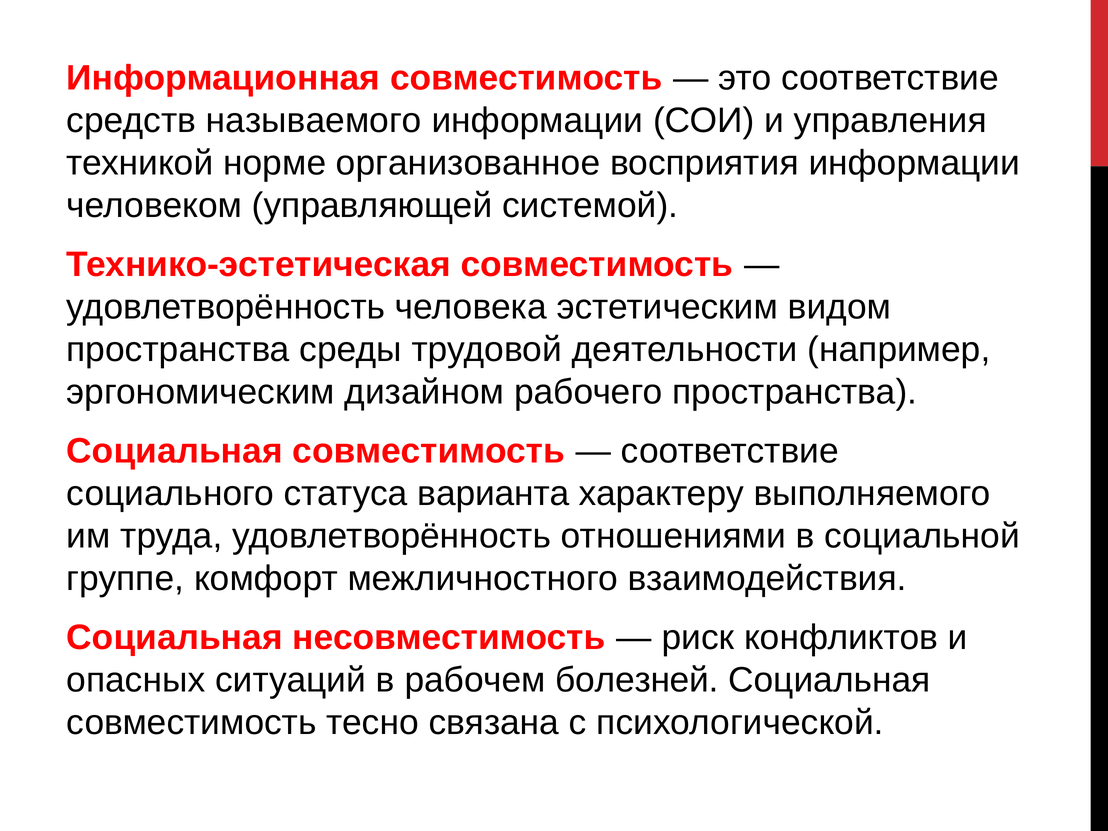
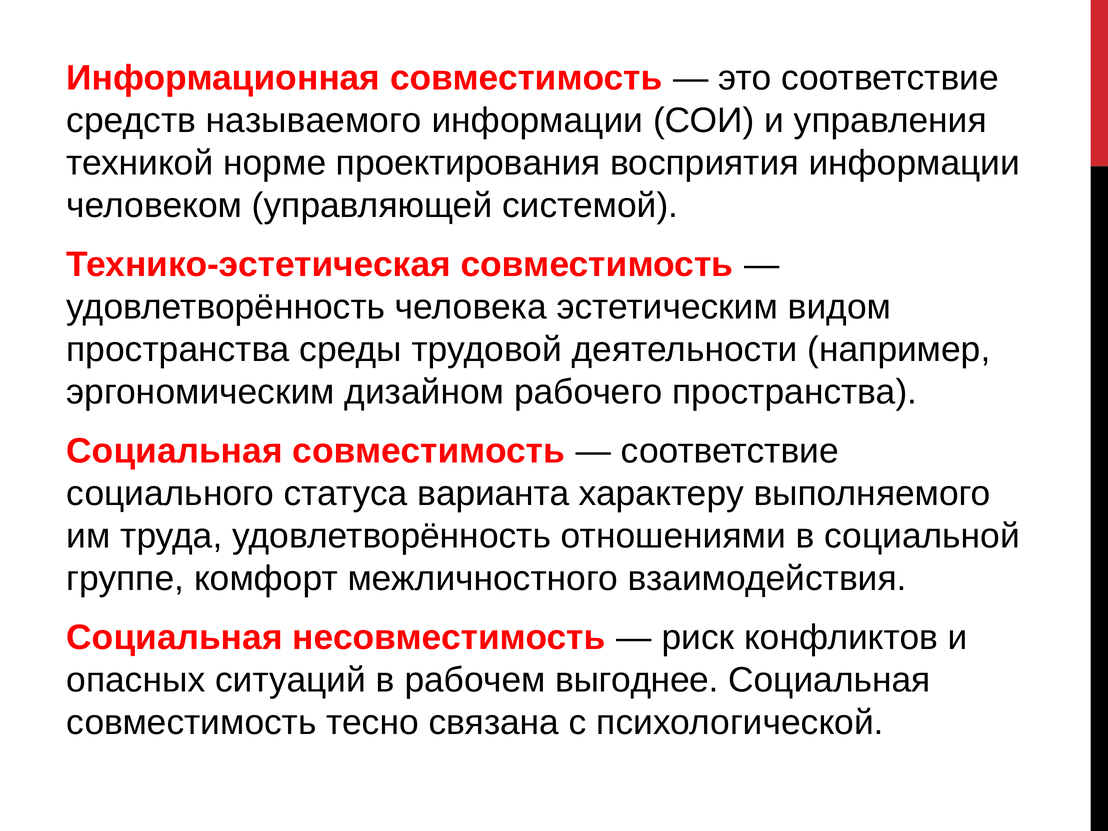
организованное: организованное -> проектирования (468, 163)
болезней: болезней -> выгоднее (637, 680)
